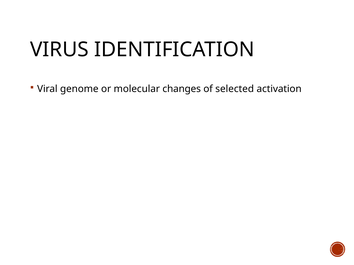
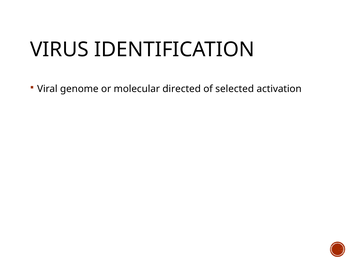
changes: changes -> directed (182, 89)
